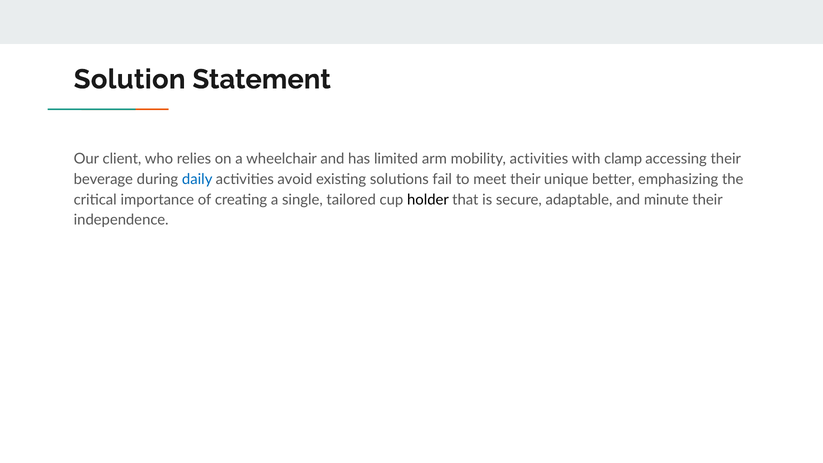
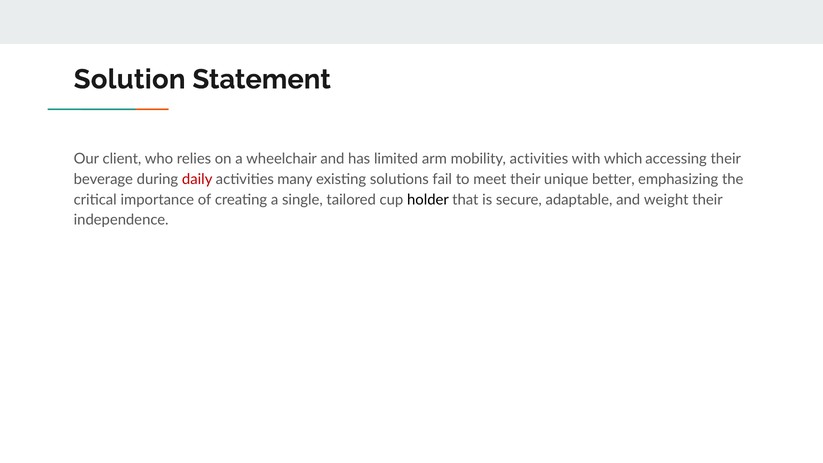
clamp: clamp -> which (623, 159)
daily colour: blue -> red (197, 179)
avoid: avoid -> many (295, 179)
minute: minute -> weight (666, 200)
